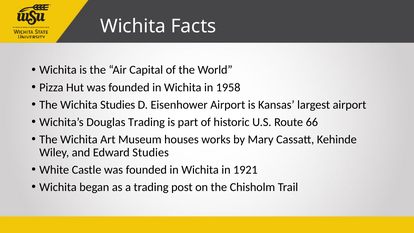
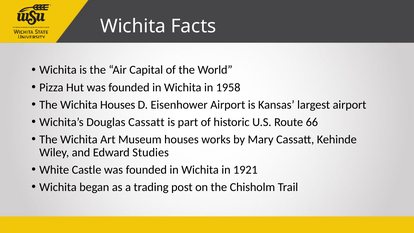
Wichita Studies: Studies -> Houses (118, 105)
Douglas Trading: Trading -> Cassatt (146, 122)
